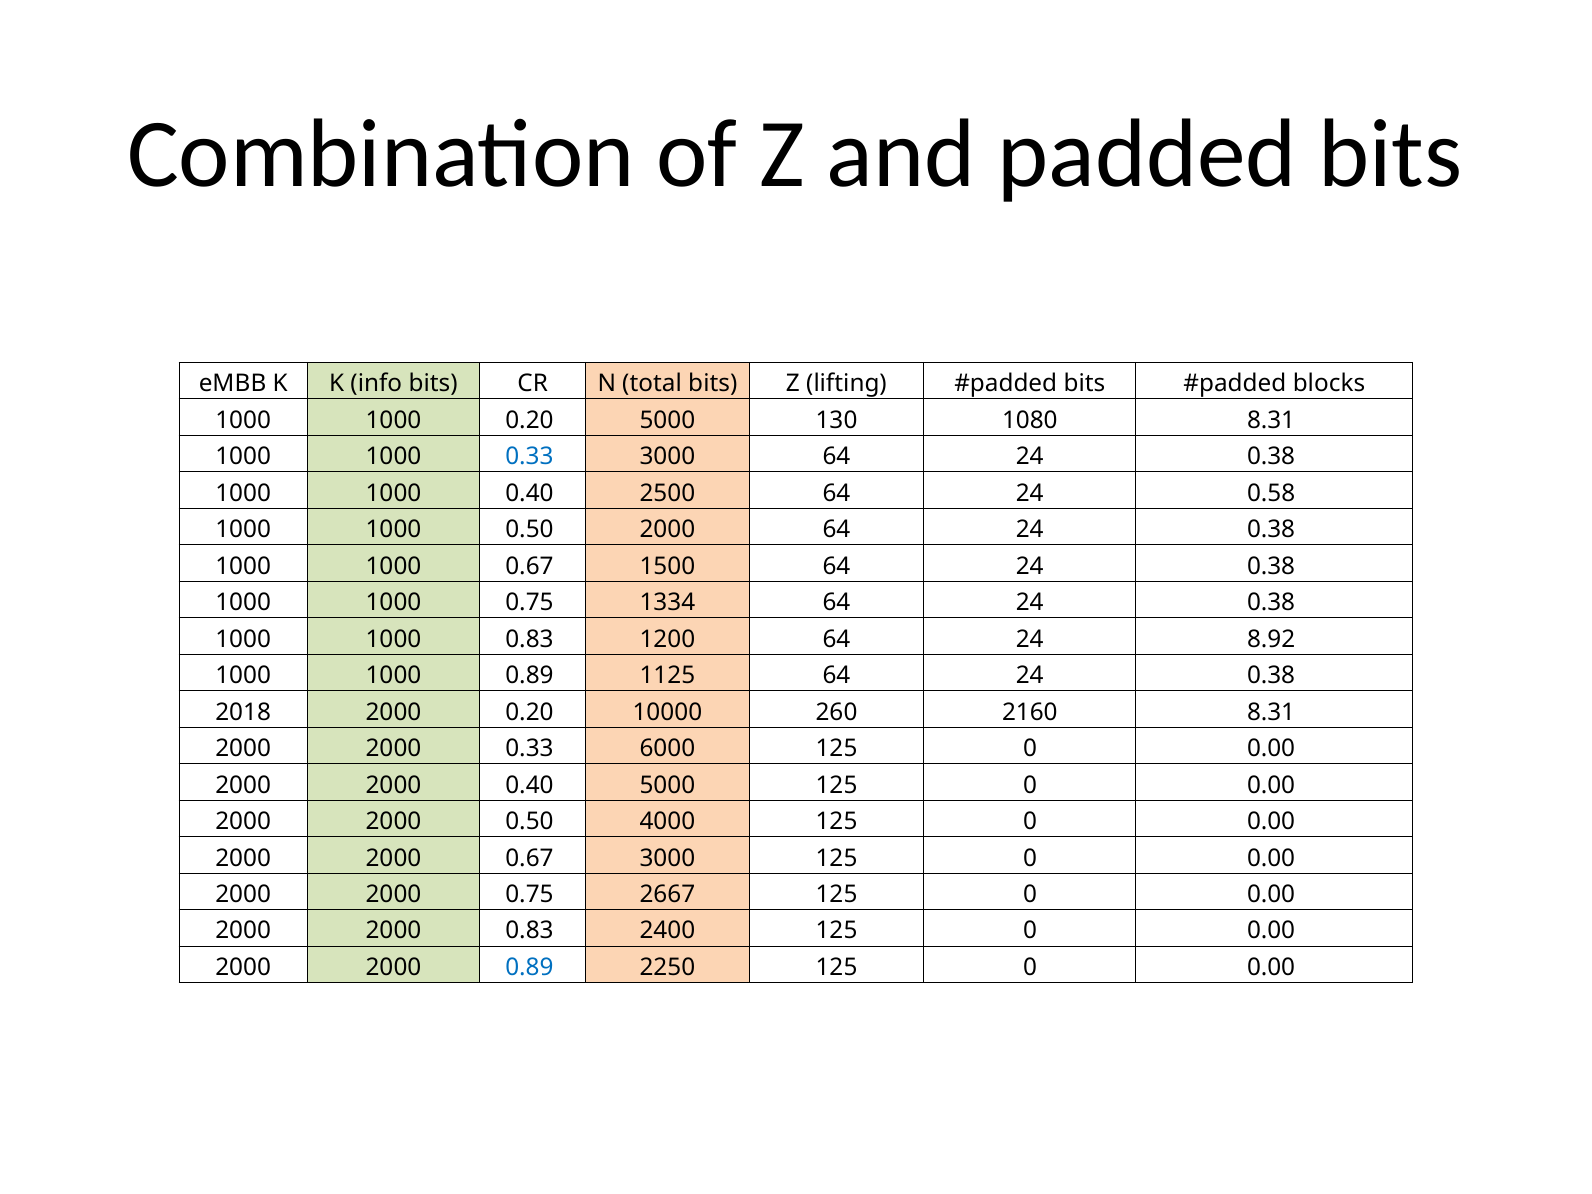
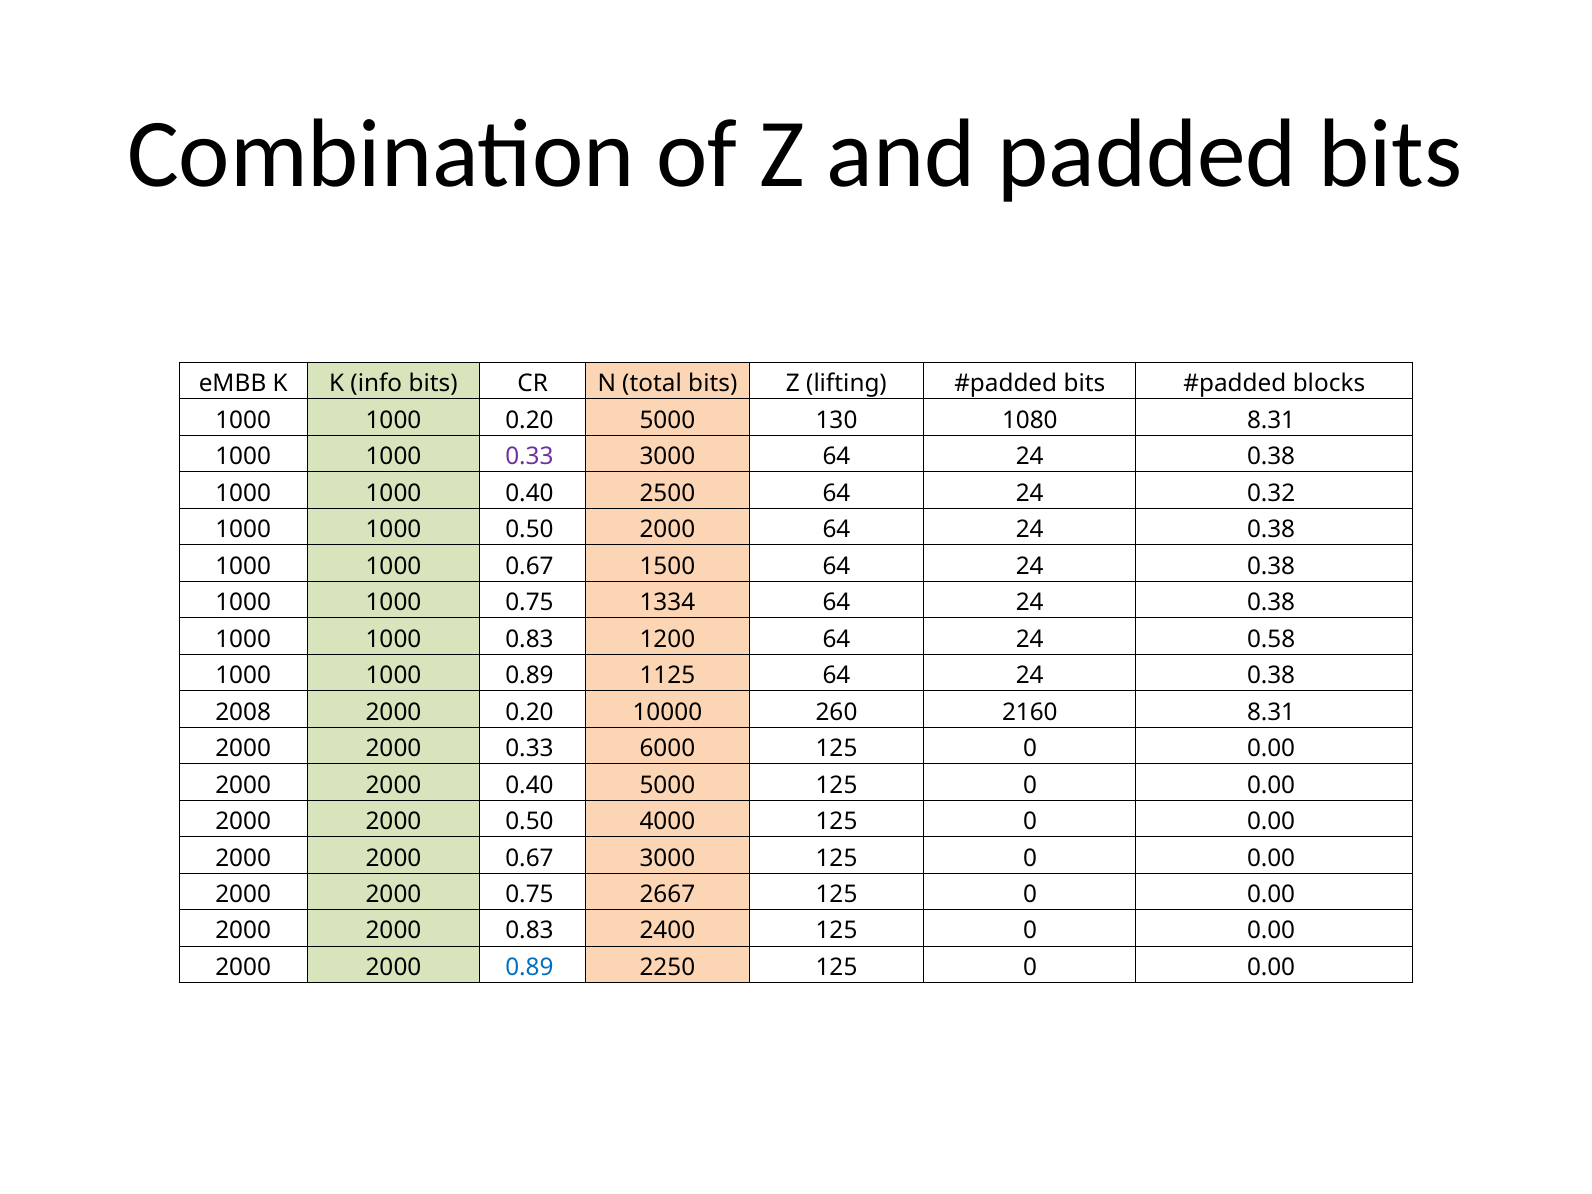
0.33 colour: blue -> purple (529, 457)
0.58: 0.58 -> 0.32 (1271, 493)
8.92: 8.92 -> 0.58 (1271, 639)
2018: 2018 -> 2008 (243, 712)
